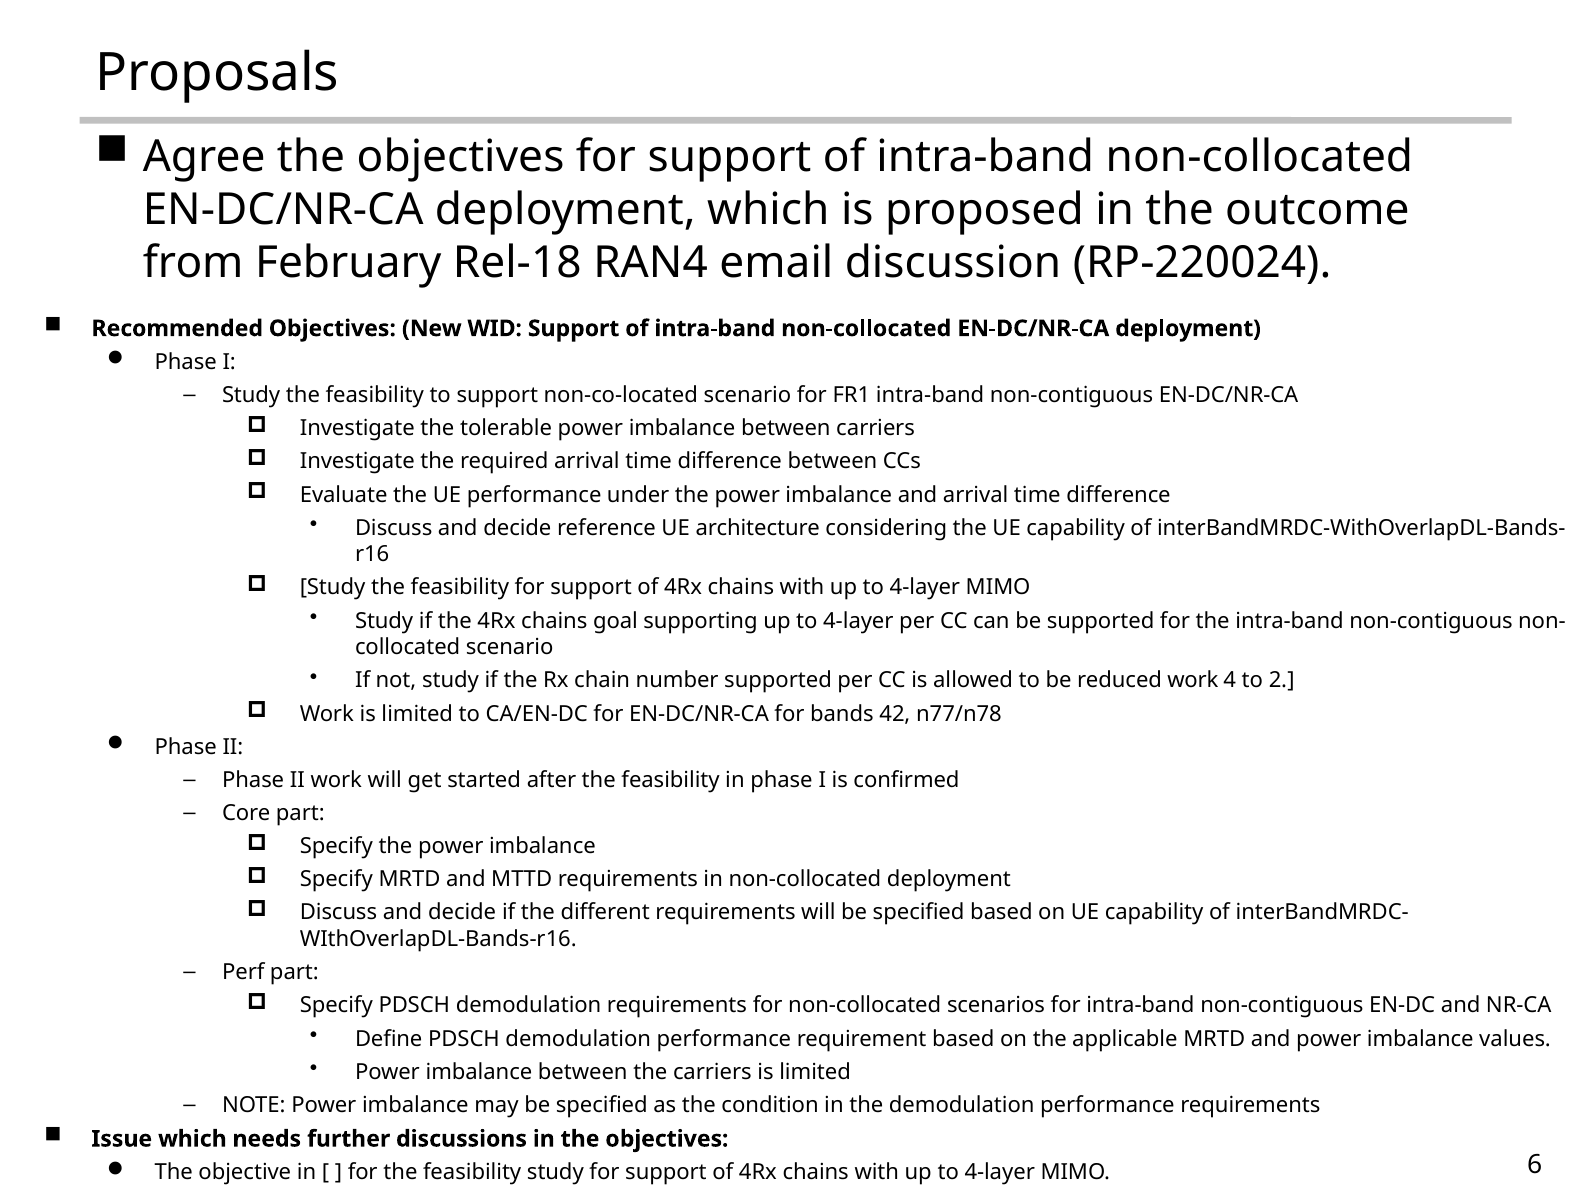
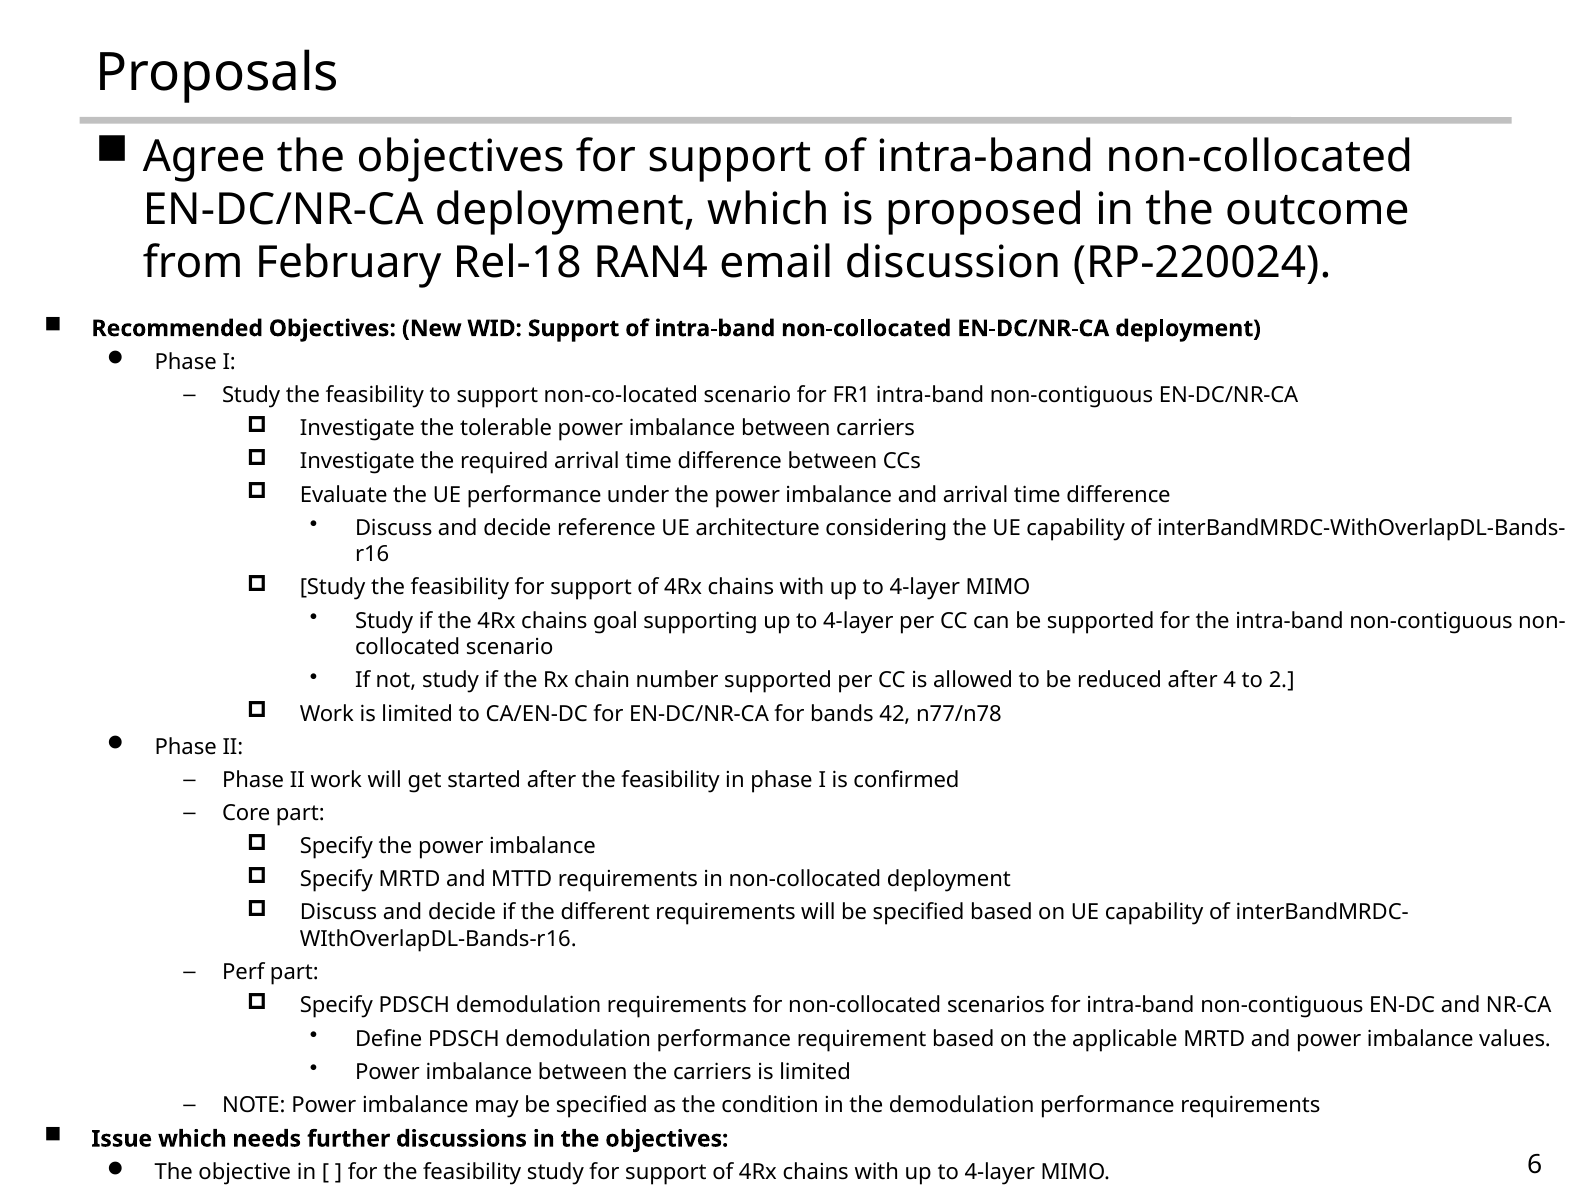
reduced work: work -> after (1193, 681)
